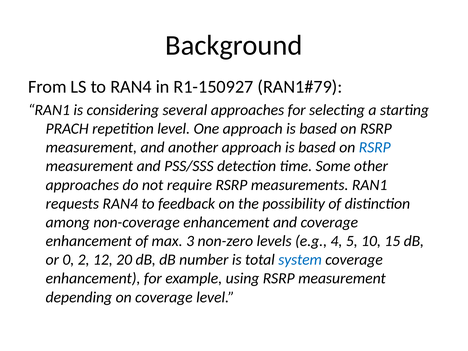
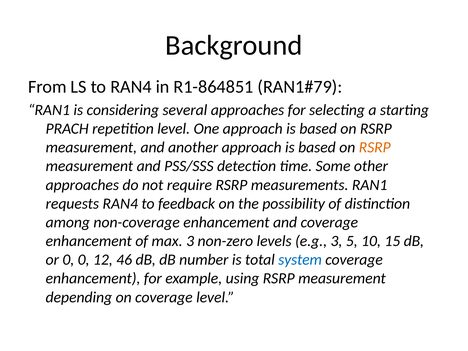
R1-150927: R1-150927 -> R1-864851 (214, 87)
RSRP colour: blue -> orange (375, 147)
e.g 4: 4 -> 3 (336, 241)
0 2: 2 -> 0 (84, 260)
20: 20 -> 46 (124, 260)
